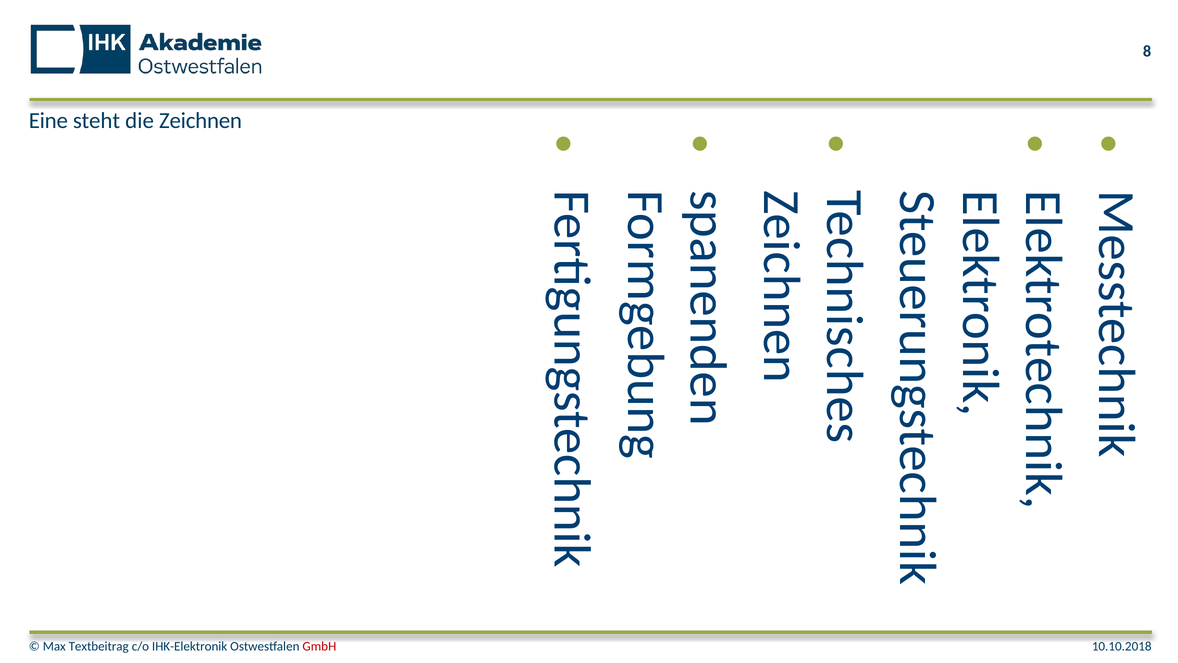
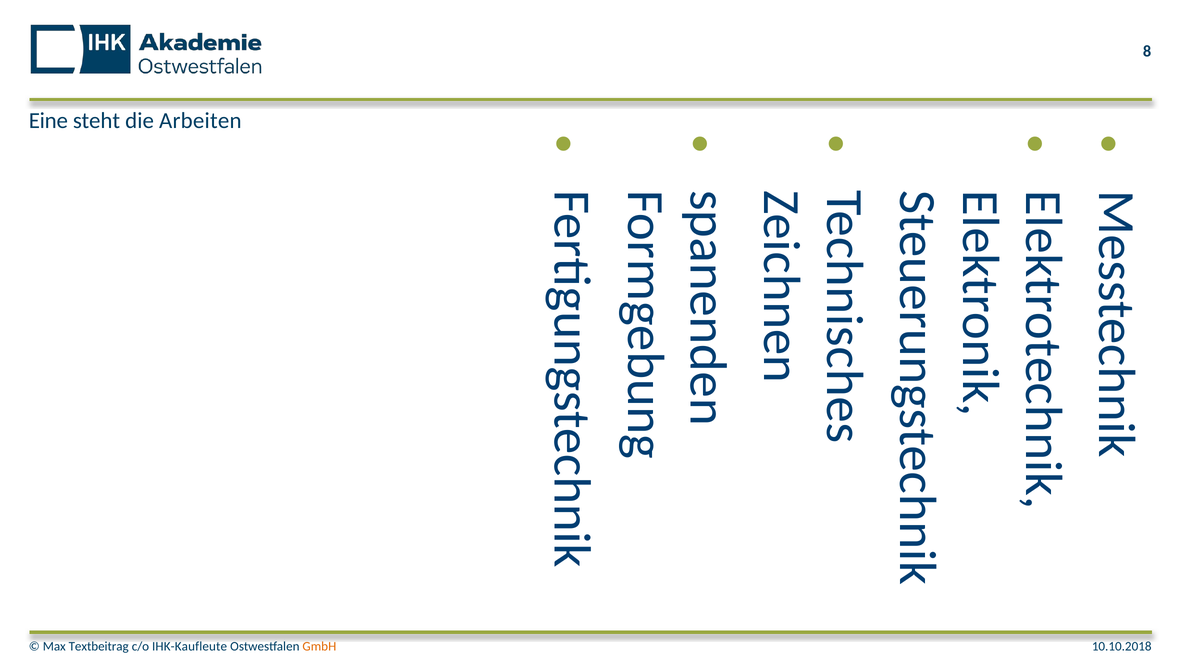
Zeichnen: Zeichnen -> Arbeiten (200, 121)
IHK-Elektronik: IHK-Elektronik -> IHK-Kaufleute (190, 646)
GmbH colour: red -> orange (319, 646)
